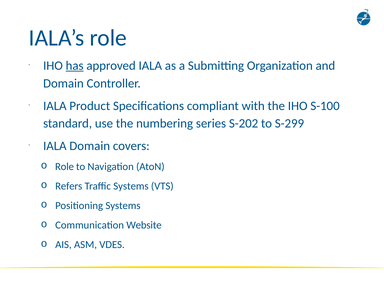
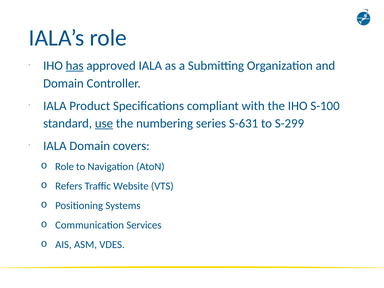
use underline: none -> present (104, 123)
S-202: S-202 -> S-631 (244, 123)
Traffic Systems: Systems -> Website (131, 186)
Website: Website -> Services (144, 225)
